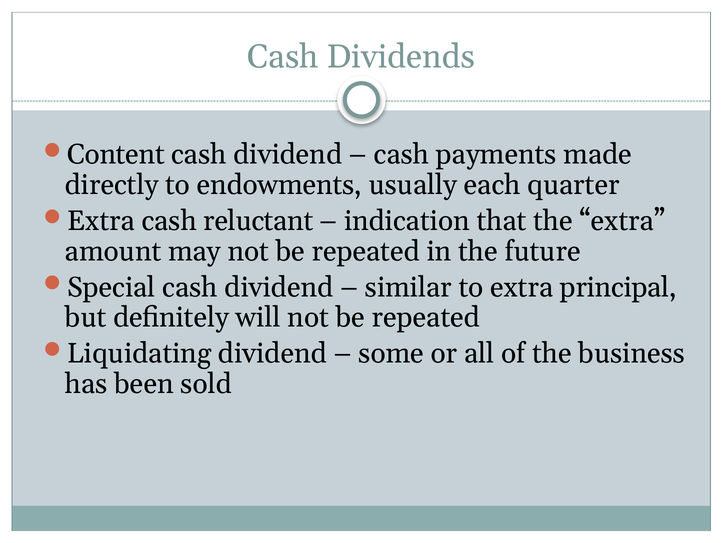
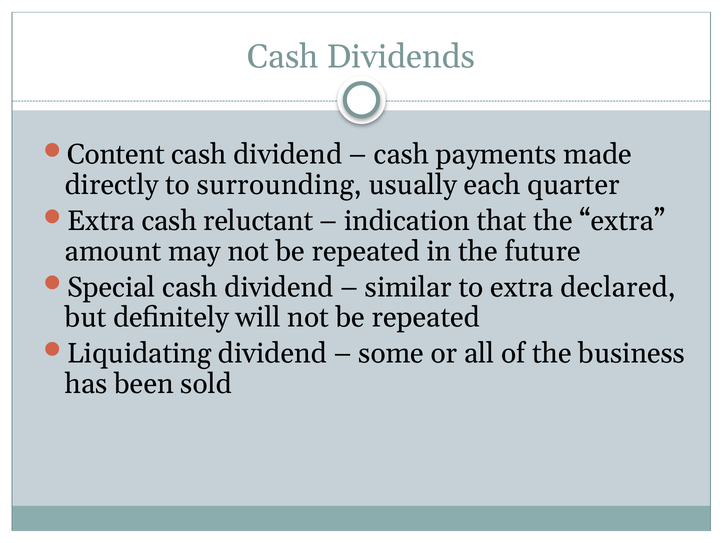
endowments: endowments -> surrounding (279, 185)
principal: principal -> declared (618, 287)
